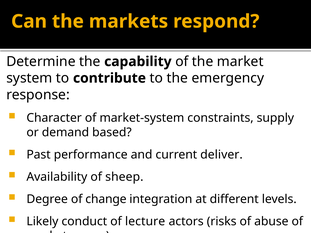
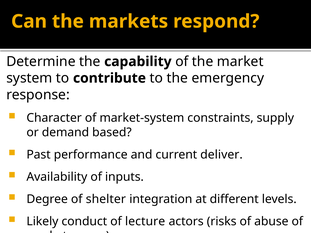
sheep: sheep -> inputs (124, 177)
change: change -> shelter (106, 199)
